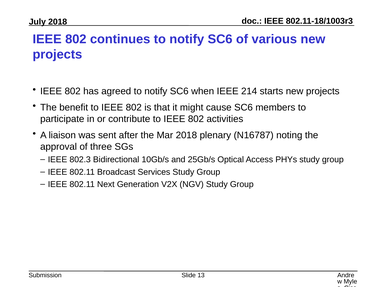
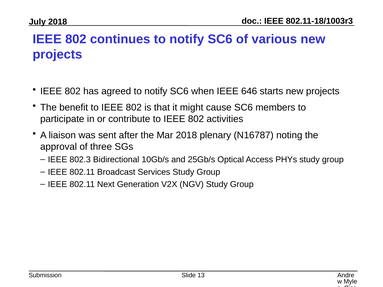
214: 214 -> 646 (249, 91)
